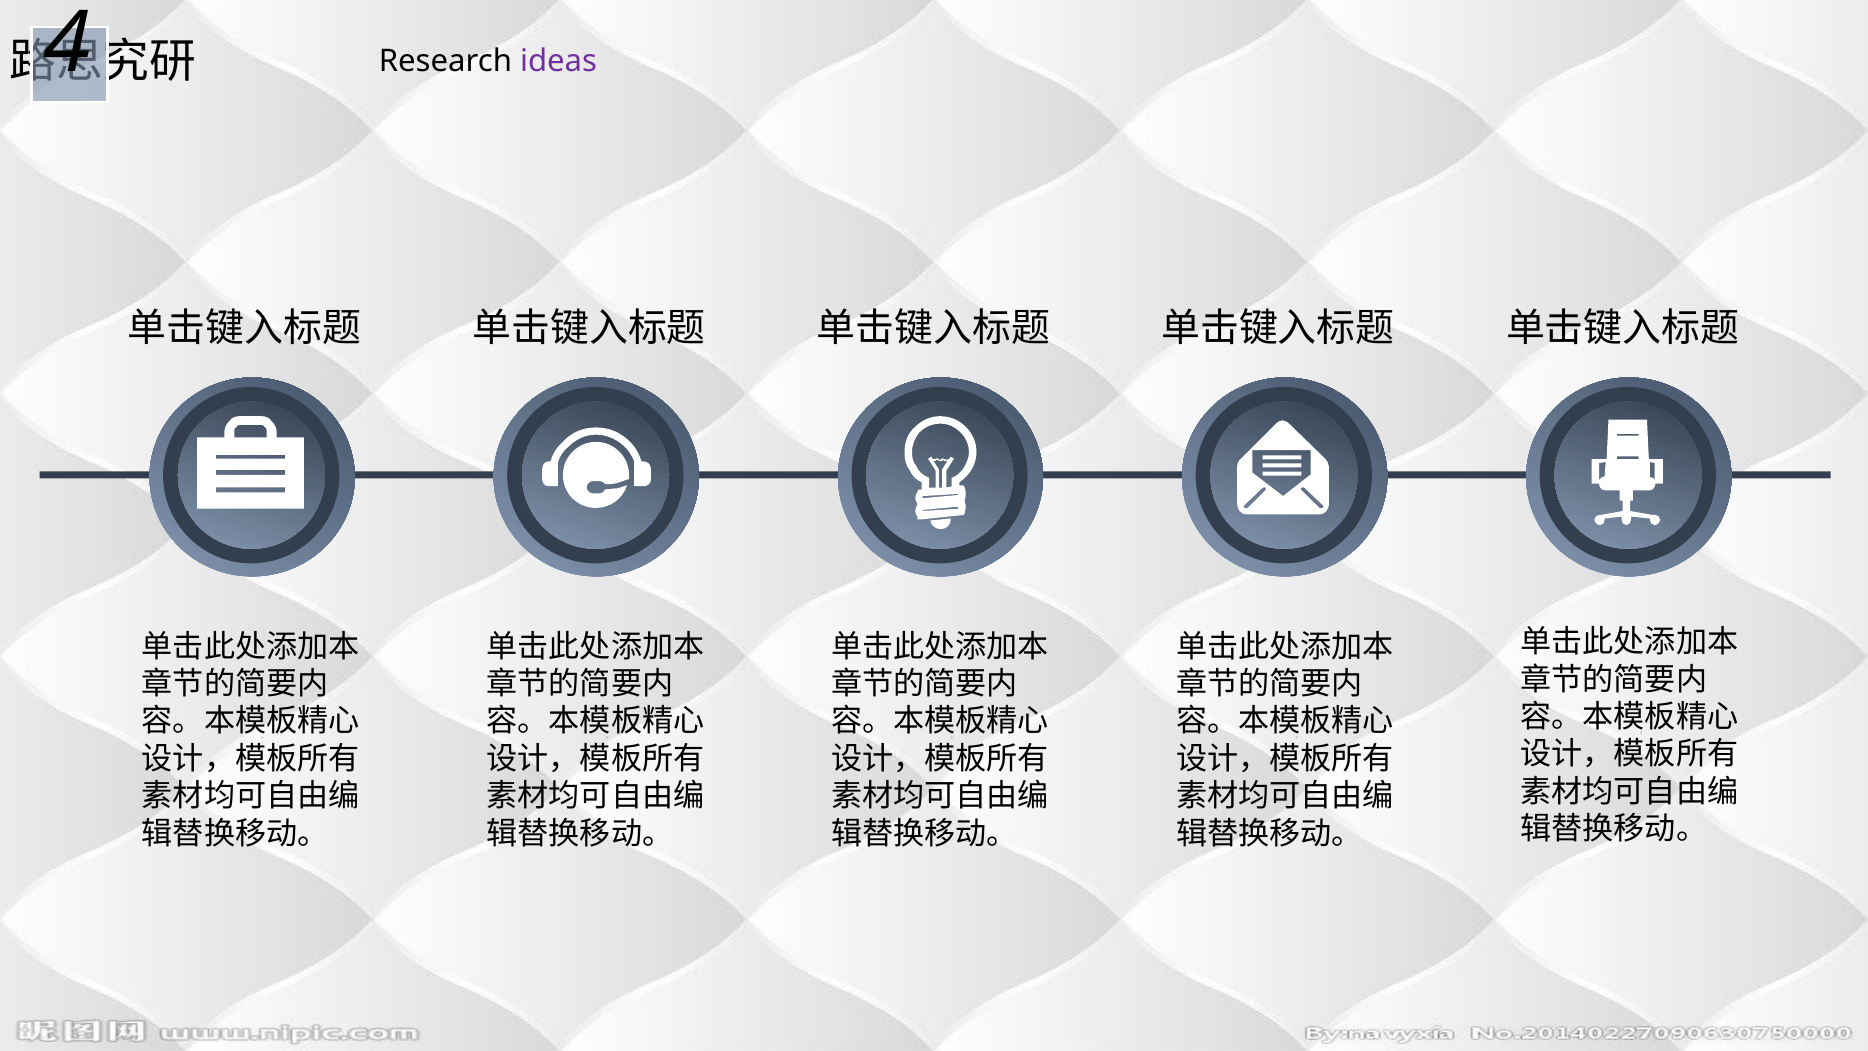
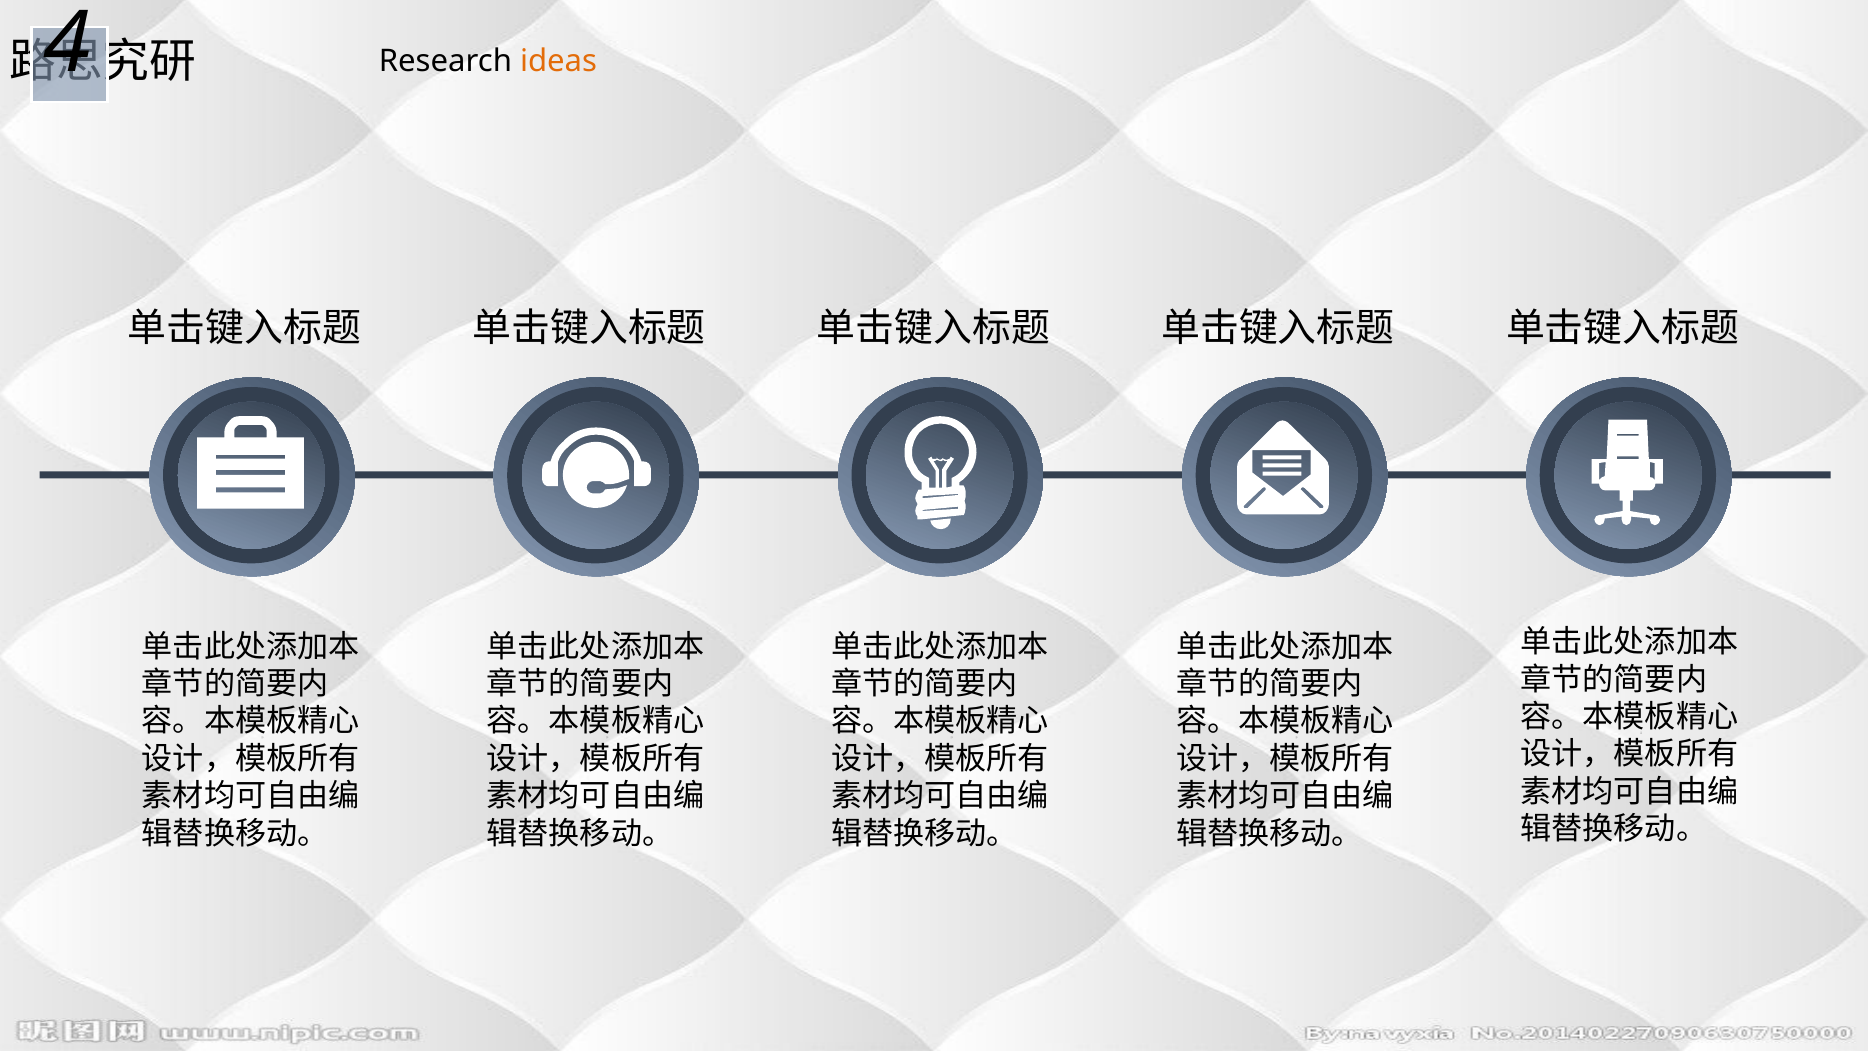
ideas colour: purple -> orange (559, 61)
